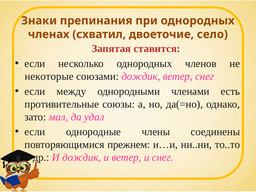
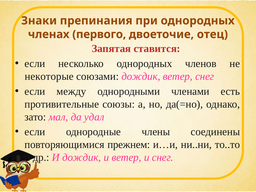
схватил: схватил -> первого (99, 34)
село: село -> отец (212, 34)
